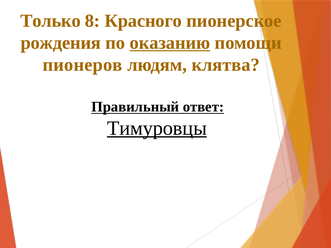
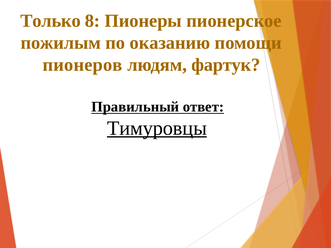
Красного: Красного -> Пионеры (143, 21)
рождения: рождения -> пожилым (61, 43)
оказанию underline: present -> none (170, 43)
клятва: клятва -> фартук (226, 65)
